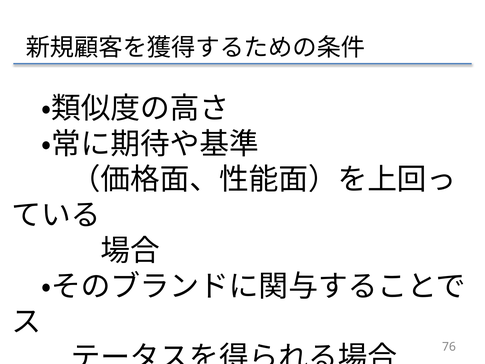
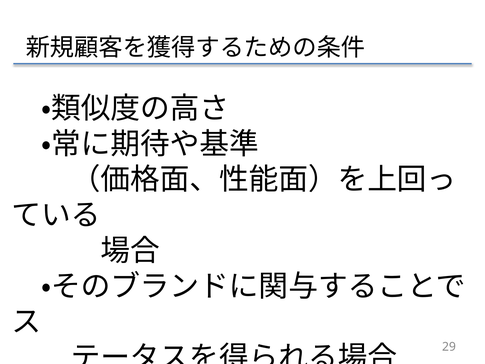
76: 76 -> 29 (449, 347)
